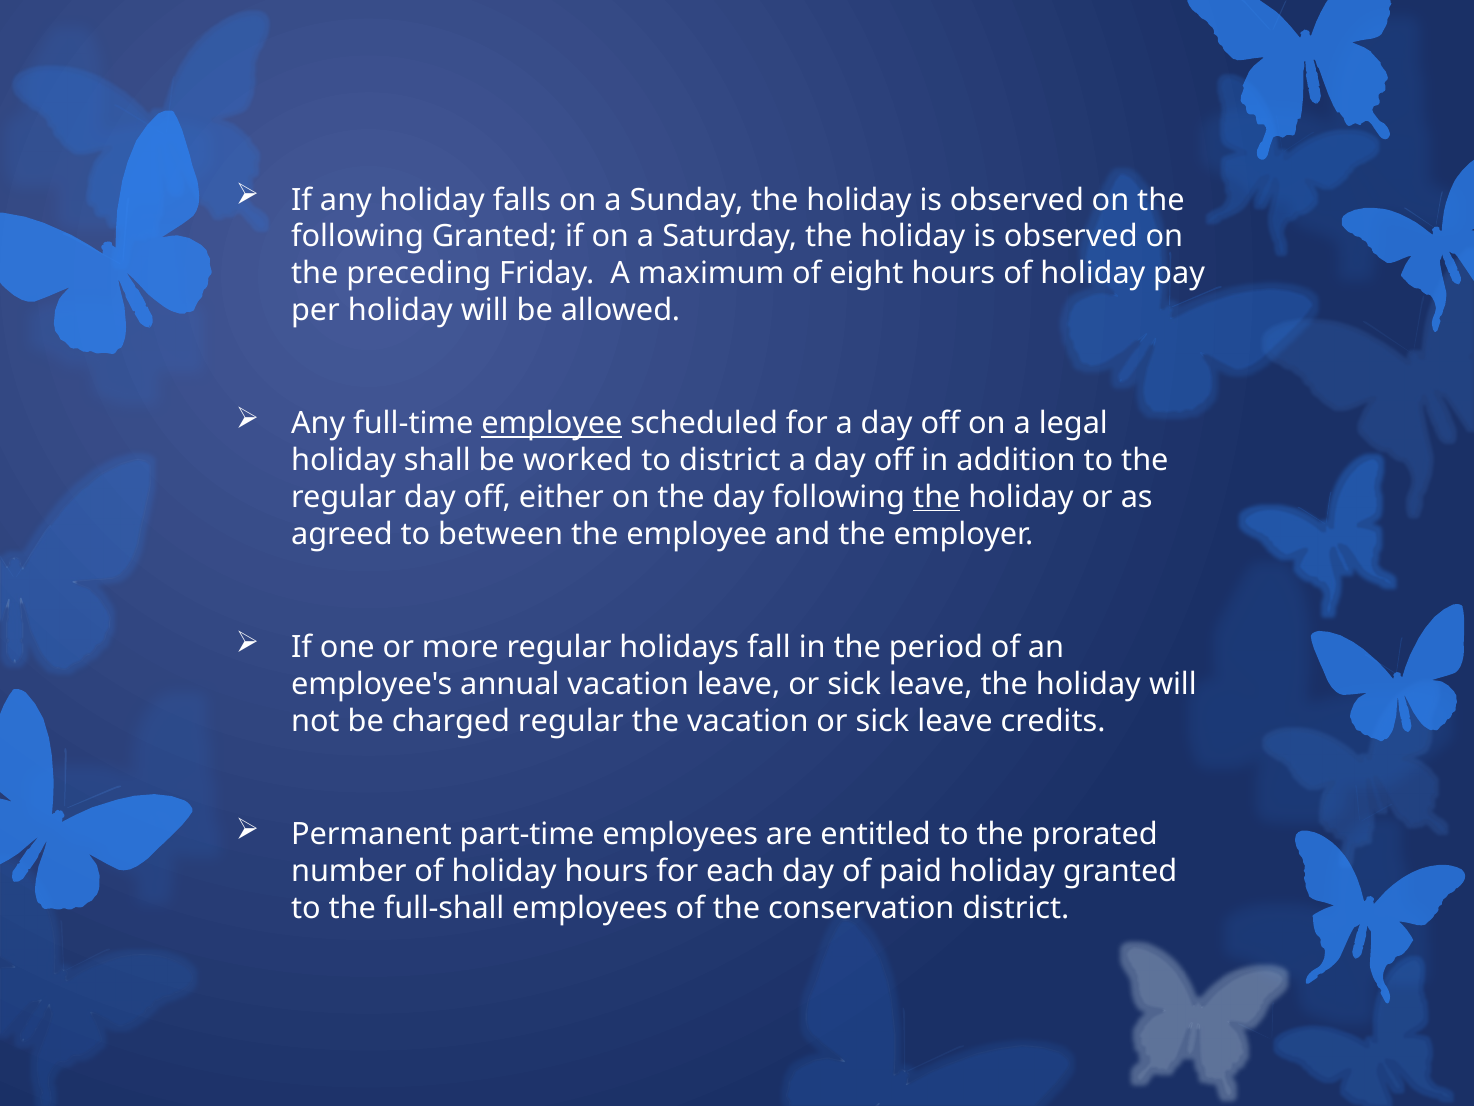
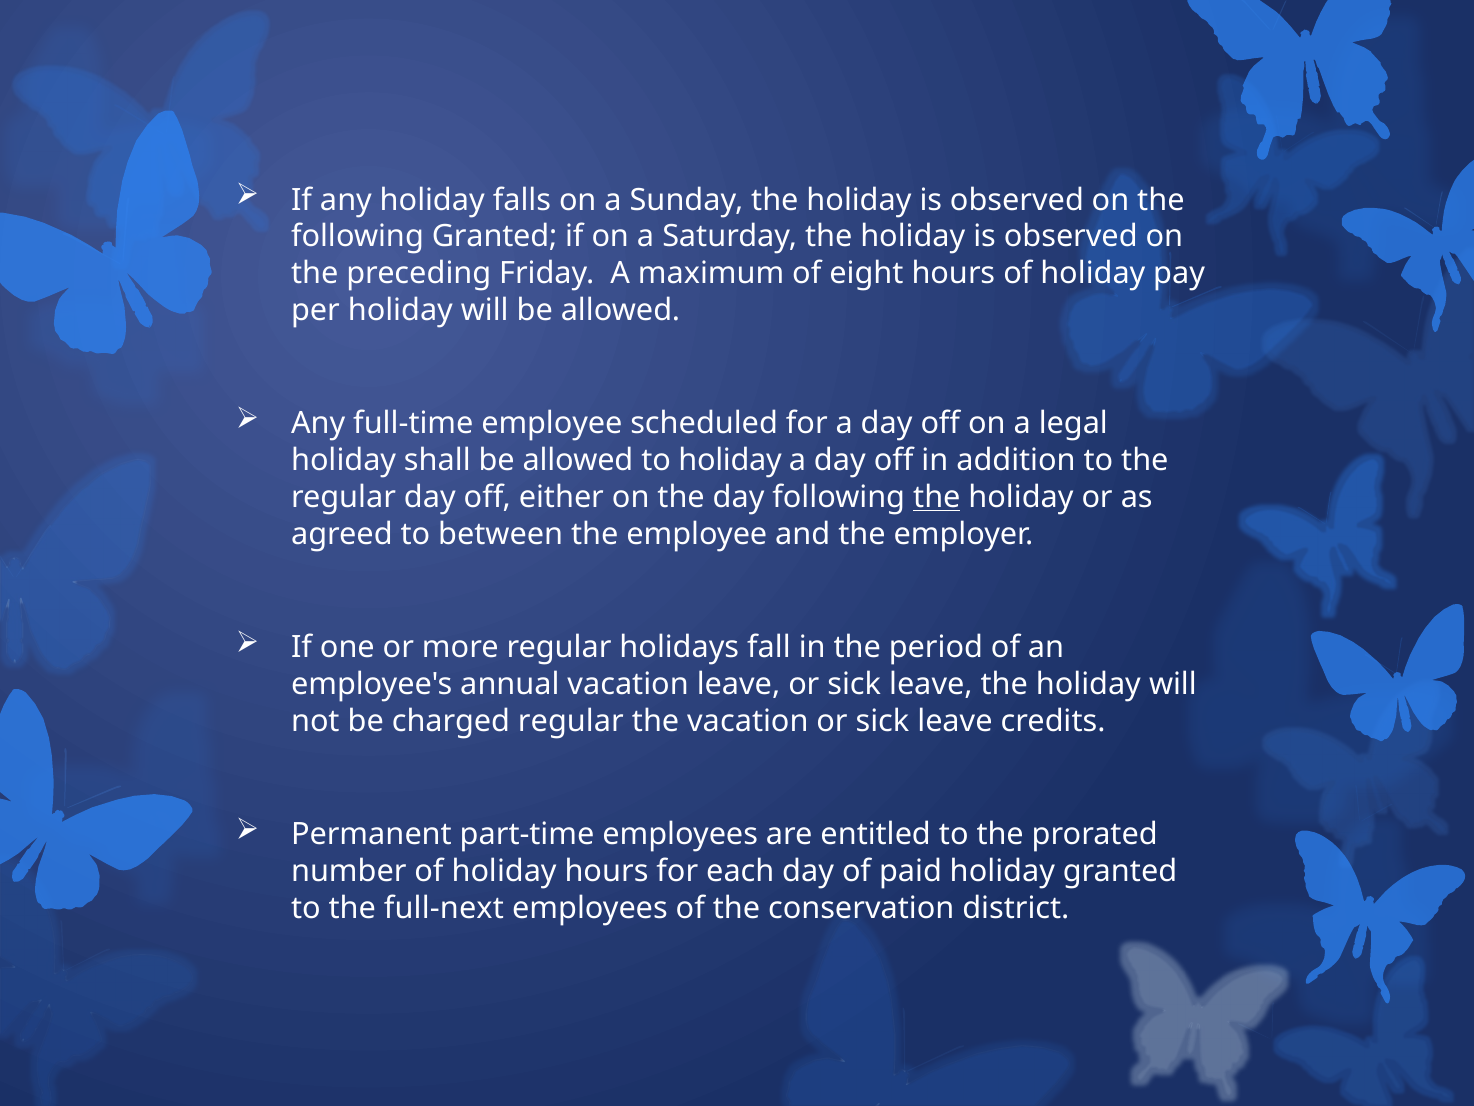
employee underline: present -> none (552, 423)
shall be worked: worked -> allowed (578, 460)
to district: district -> holiday (730, 460)
full-shall: full-shall -> full-next (444, 907)
